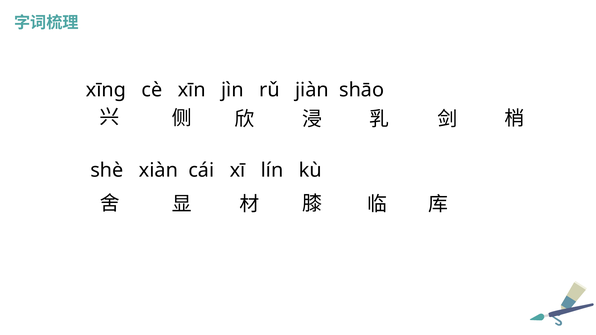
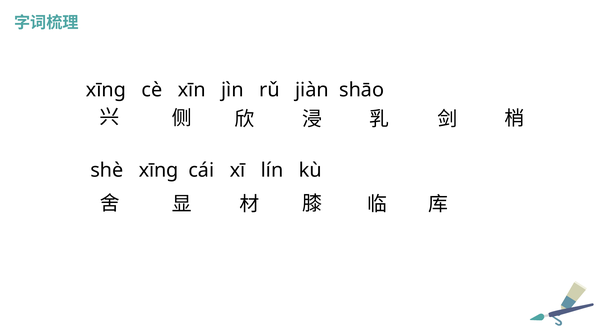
shè xiàn: xiàn -> xīng (159, 170)
